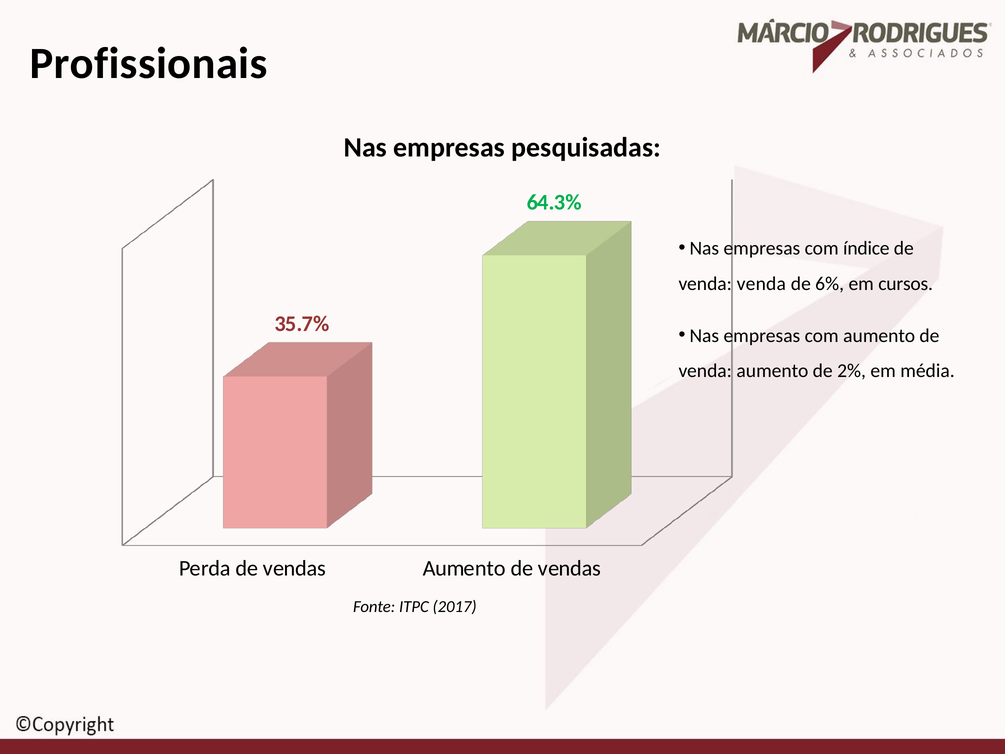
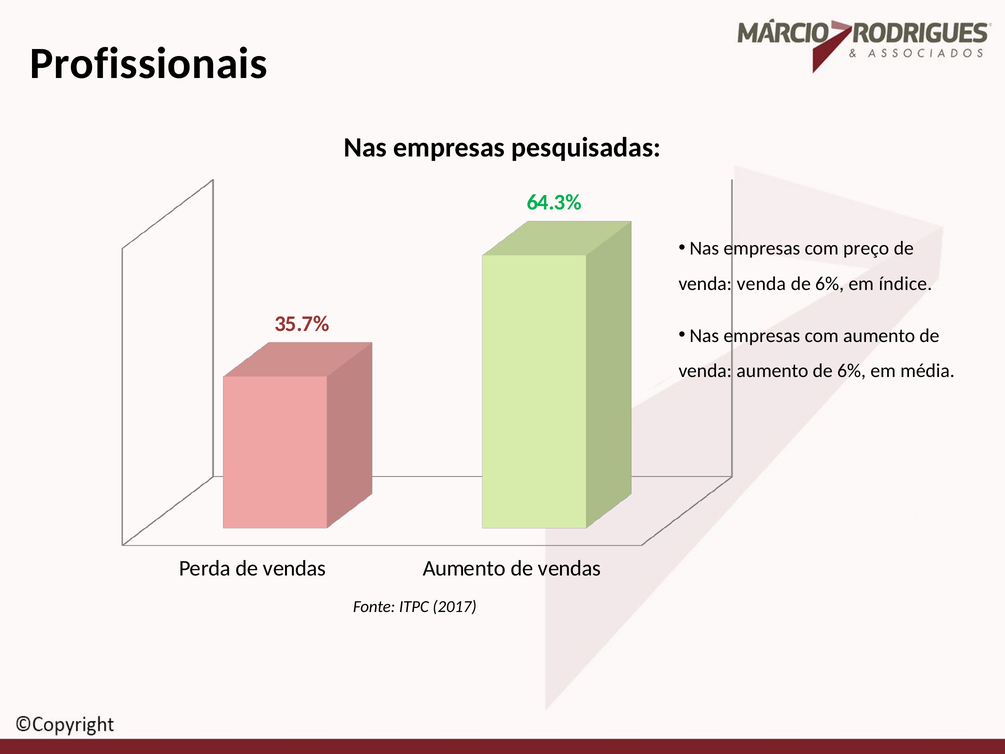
índice: índice -> preço (866, 248)
cursos: cursos -> índice (905, 283)
aumento de 2%: 2% -> 6% (852, 371)
